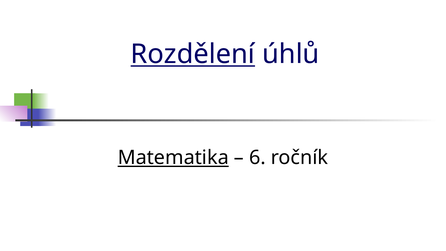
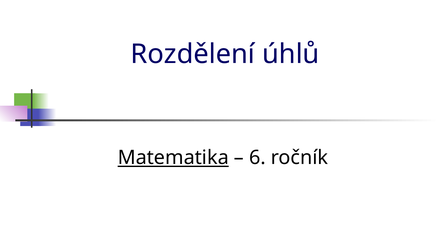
Rozdělení underline: present -> none (193, 54)
